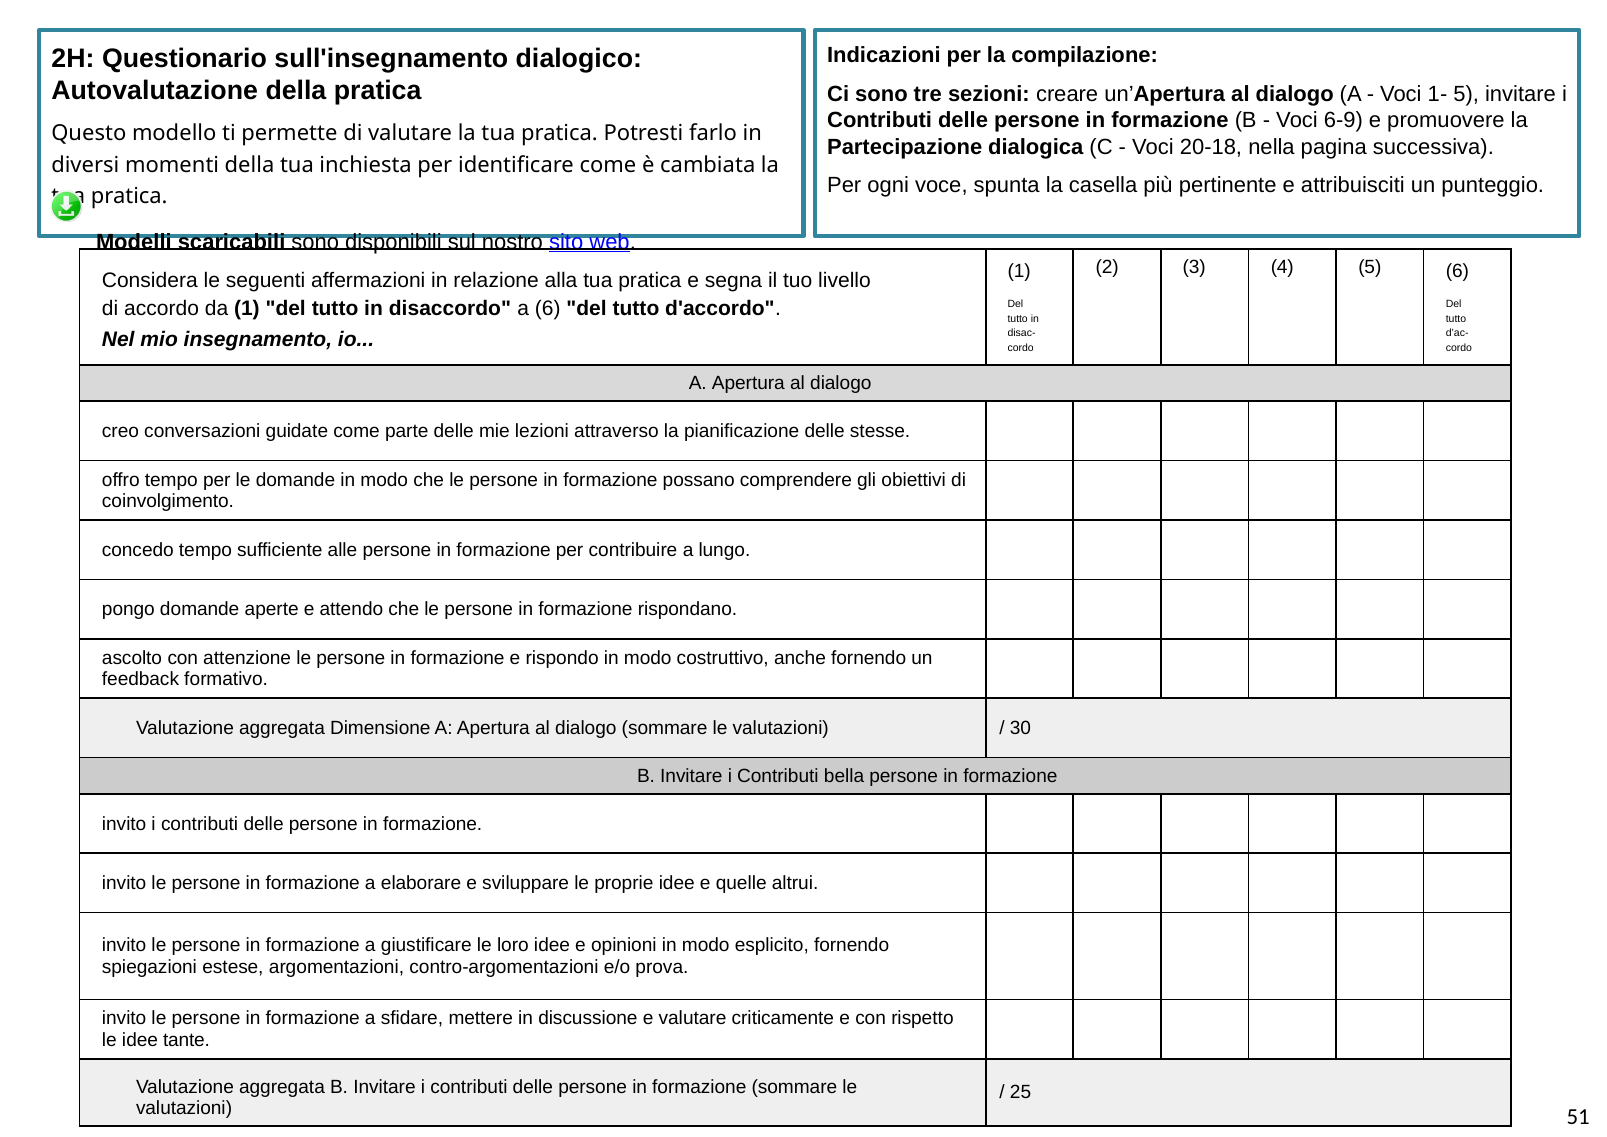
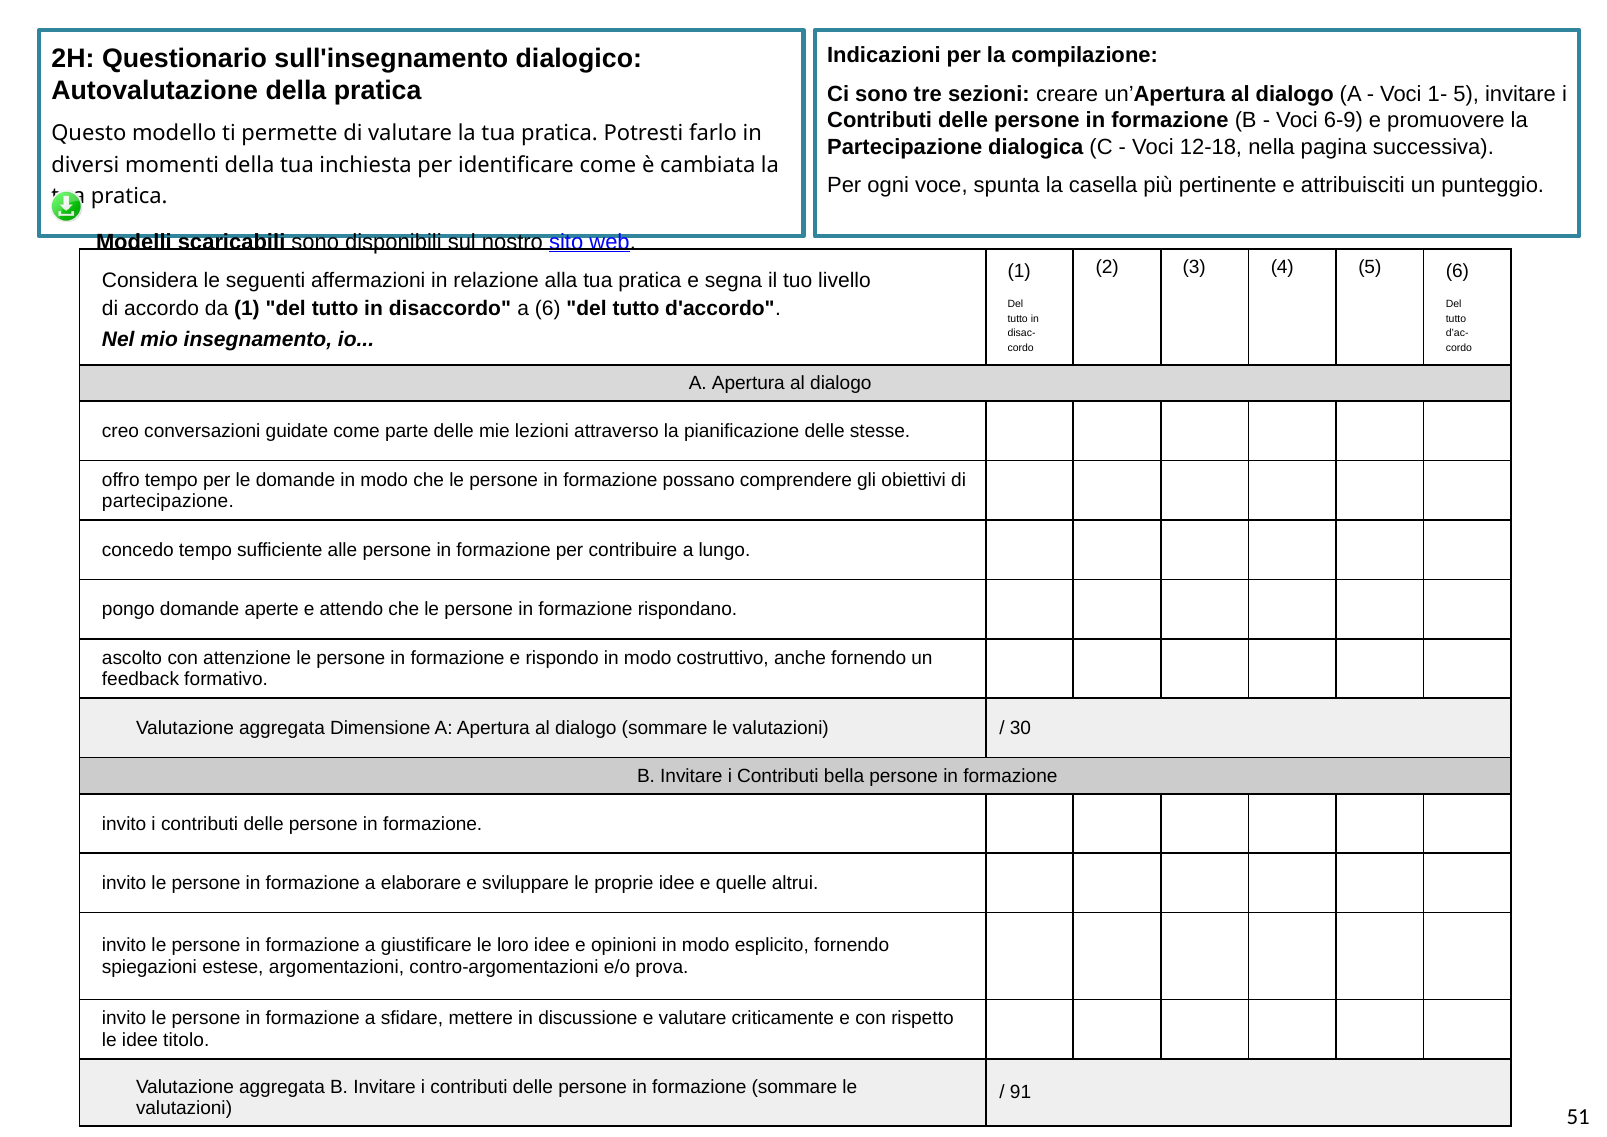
20-18: 20-18 -> 12-18 (1211, 147)
coinvolgimento: coinvolgimento -> partecipazione (168, 501)
tante: tante -> titolo (186, 1040)
25: 25 -> 91 (1021, 1092)
